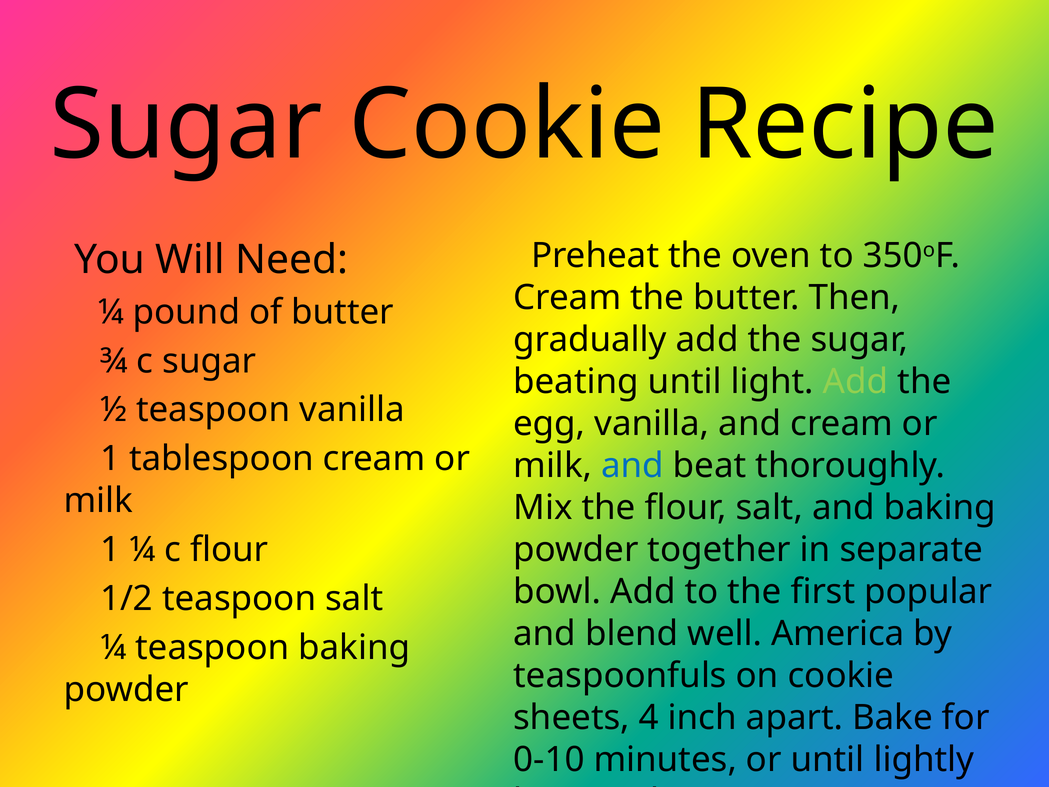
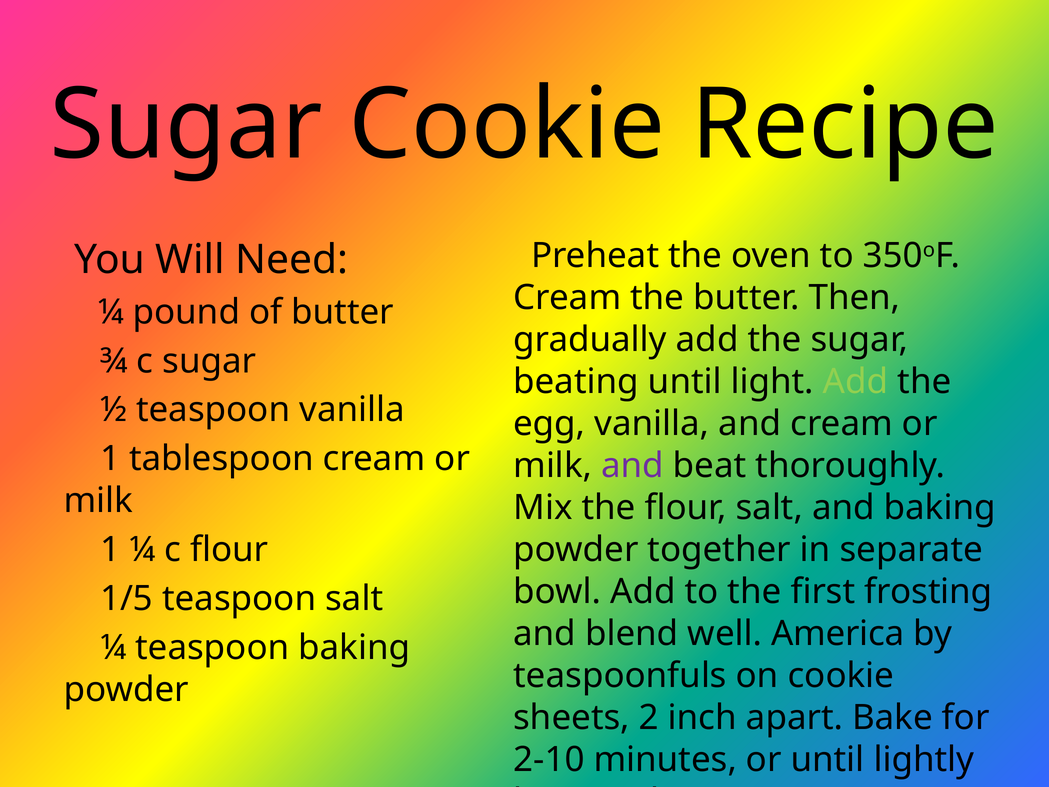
and colour: blue -> purple (632, 466)
popular: popular -> frosting (928, 592)
1/2: 1/2 -> 1/5 (127, 599)
4: 4 -> 2 (649, 717)
0-10: 0-10 -> 2-10 (549, 759)
